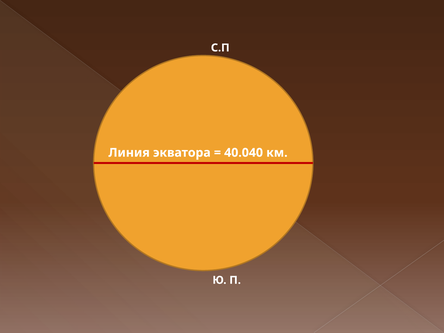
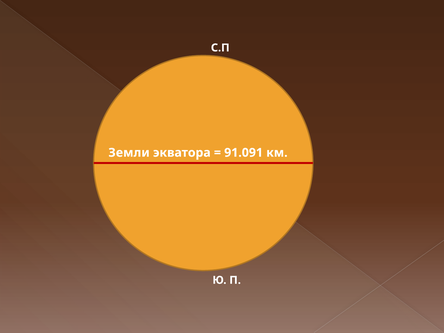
Линия: Линия -> Земли (129, 153)
40.040: 40.040 -> 91.091 (244, 153)
